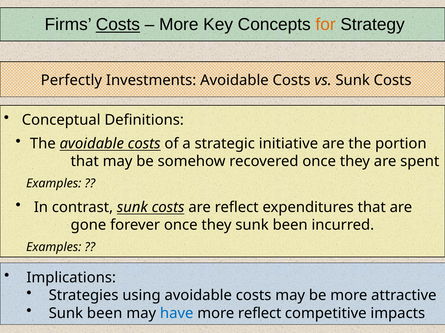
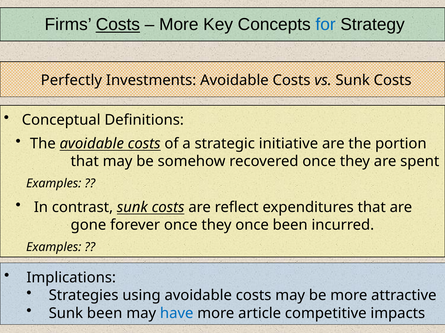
for colour: orange -> blue (326, 25)
they sunk: sunk -> once (252, 226)
more reflect: reflect -> article (260, 314)
